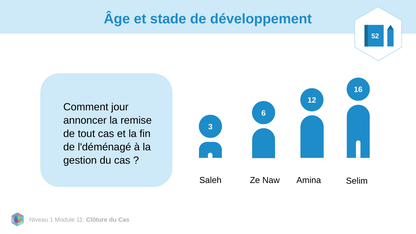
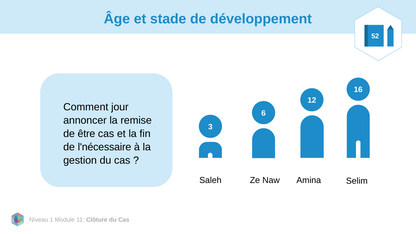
tout: tout -> être (86, 134)
l'déménagé: l'déménagé -> l'nécessaire (105, 147)
